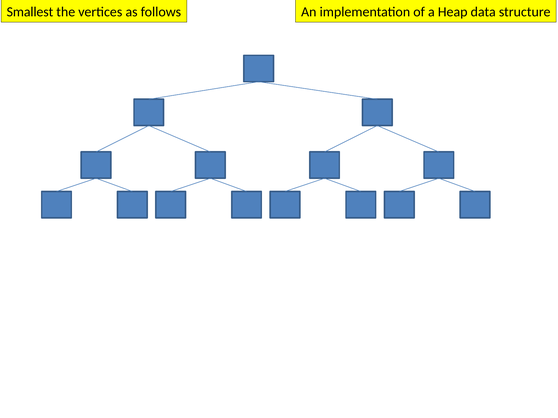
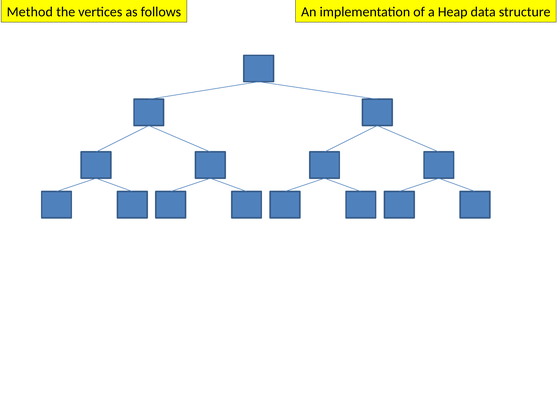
Smallest: Smallest -> Method (30, 12)
